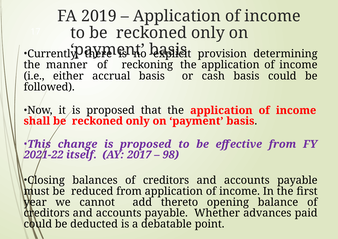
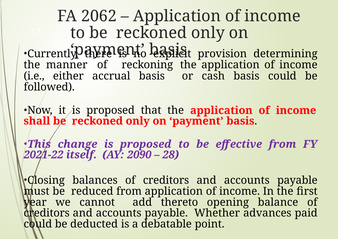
2019: 2019 -> 2062 (99, 16)
2017: 2017 -> 2090 (139, 155)
98: 98 -> 28 (171, 155)
